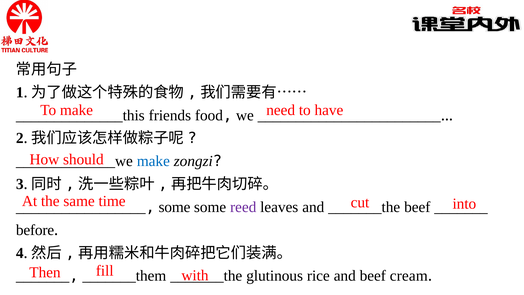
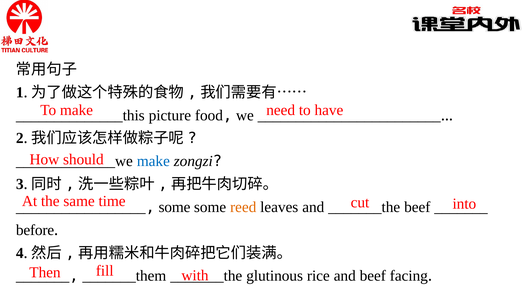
friends: friends -> picture (170, 115)
reed colour: purple -> orange (243, 207)
cream: cream -> facing (409, 276)
